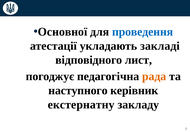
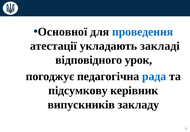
лист: лист -> урок (138, 60)
рада colour: orange -> blue (154, 76)
наступного: наступного -> підсумкову (78, 90)
екстернатну: екстернатну -> випускників (81, 104)
